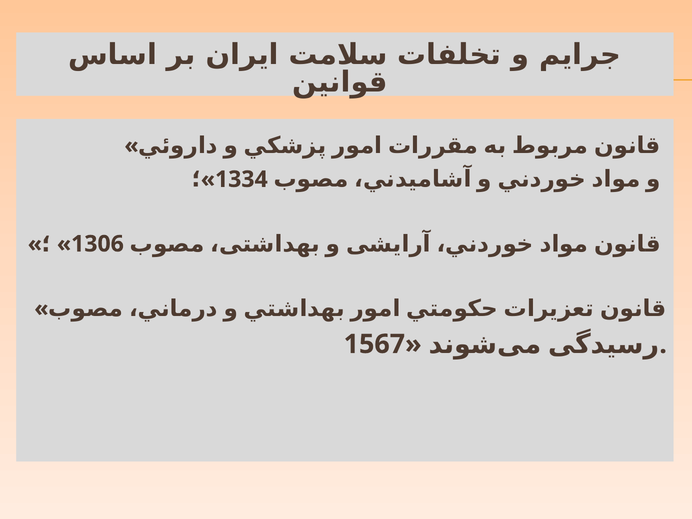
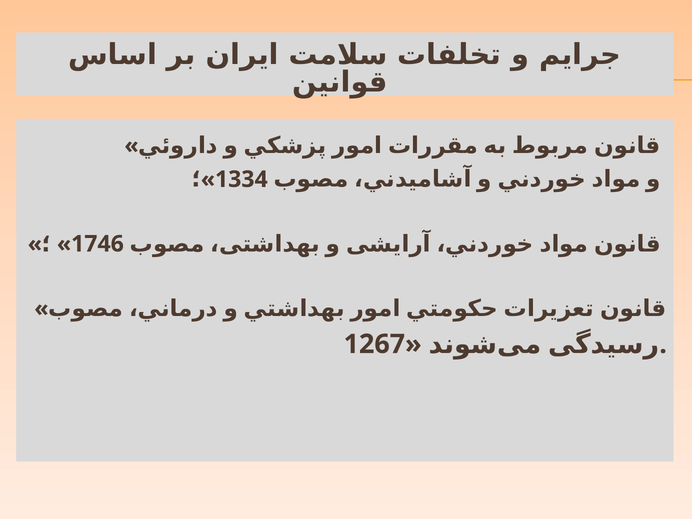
1306: 1306 -> 1746 (97, 244)
1567: 1567 -> 1267 (383, 344)
